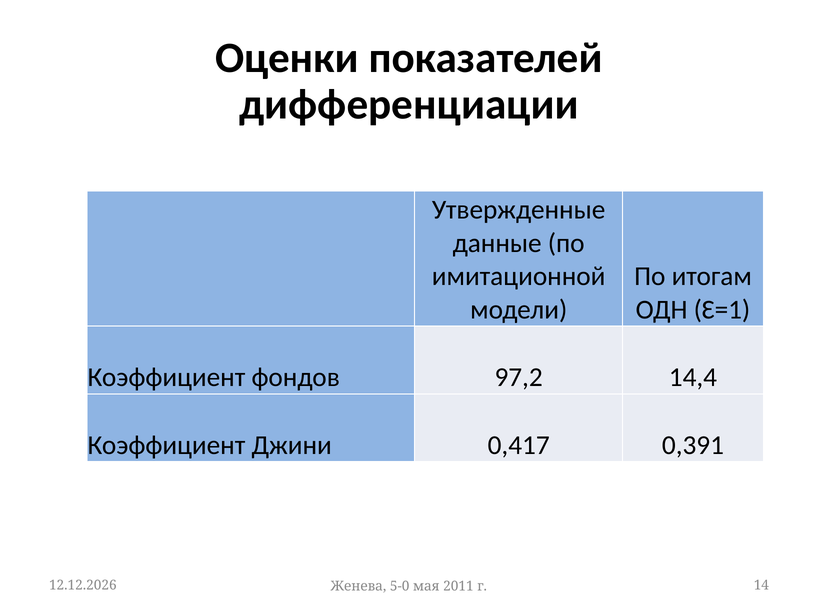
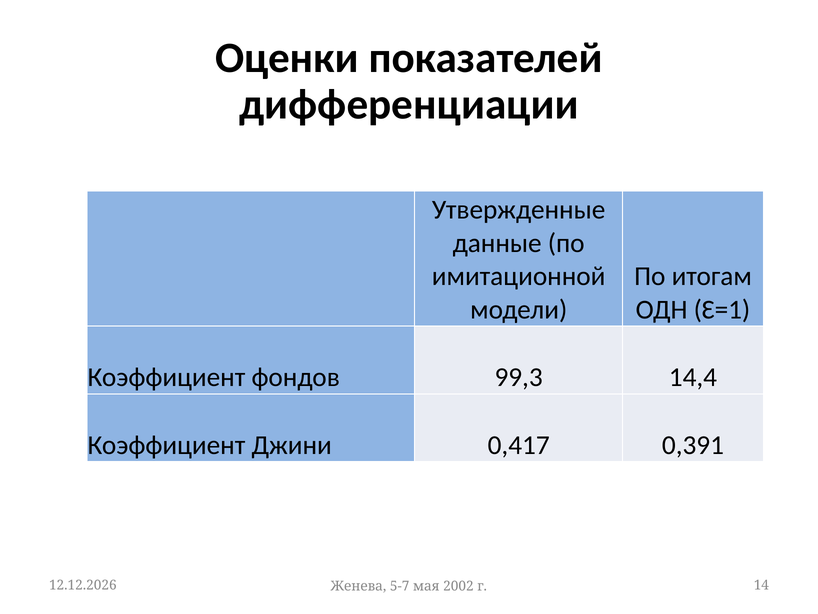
97,2: 97,2 -> 99,3 (519, 377)
5-0: 5-0 -> 5-7 (400, 586)
2011: 2011 -> 2002 (458, 586)
